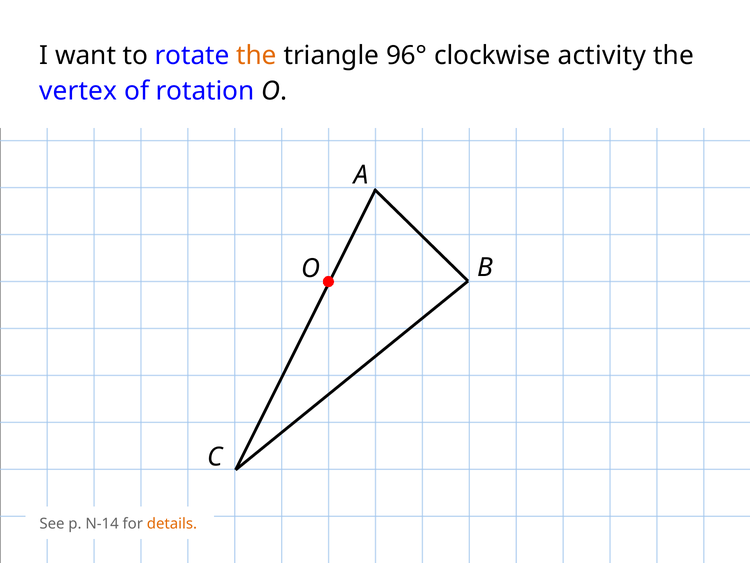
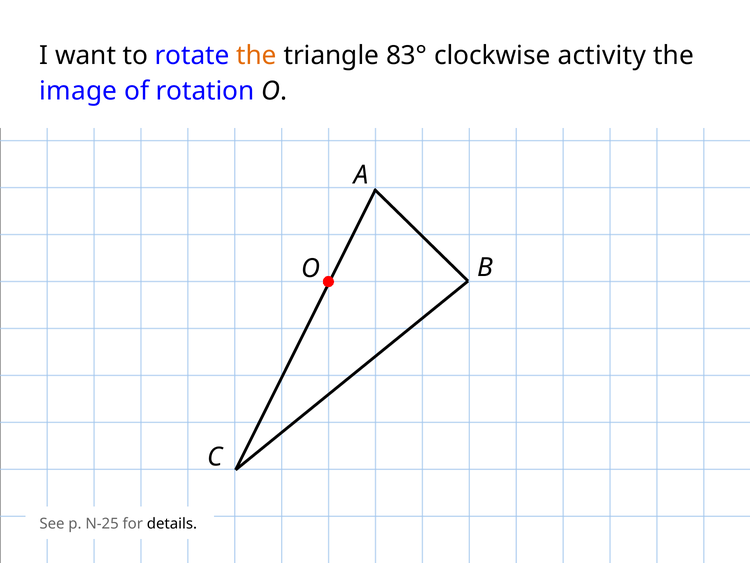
96°: 96° -> 83° (407, 55)
vertex: vertex -> image (78, 91)
N-14: N-14 -> N-25 (102, 523)
details colour: orange -> black (172, 523)
